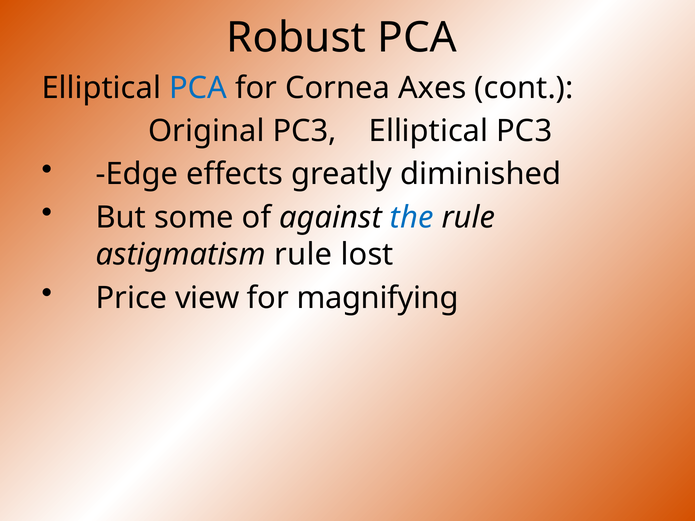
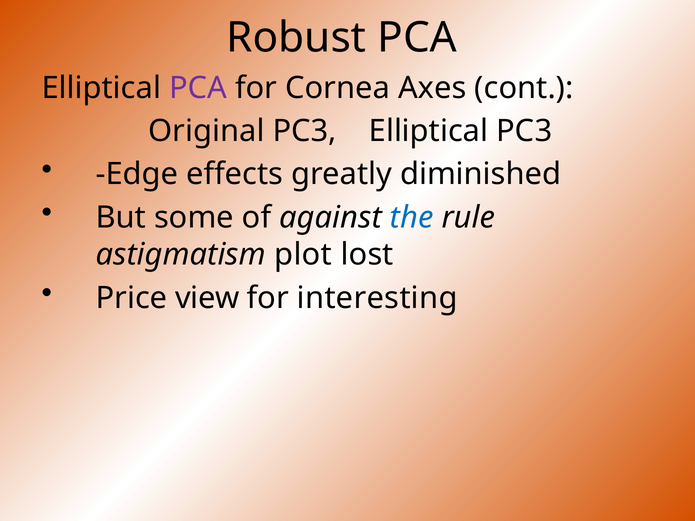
PCA colour: blue -> purple (198, 88)
astigmatism rule: rule -> plot (303, 255)
magnifying: magnifying -> interesting (377, 298)
